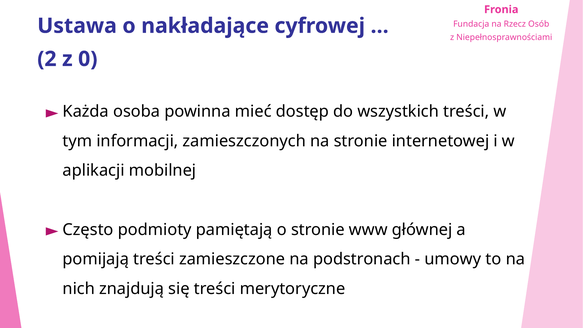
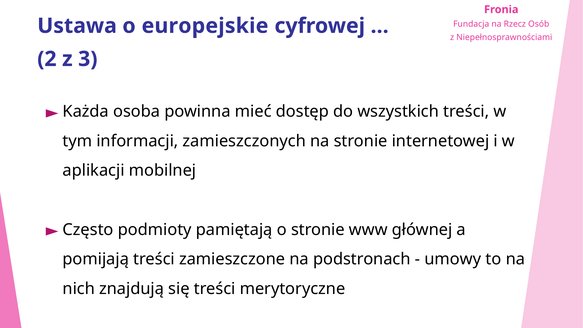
nakładające: nakładające -> europejskie (205, 26)
0: 0 -> 3 (88, 59)
